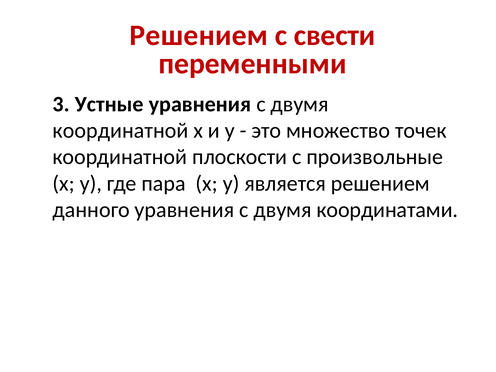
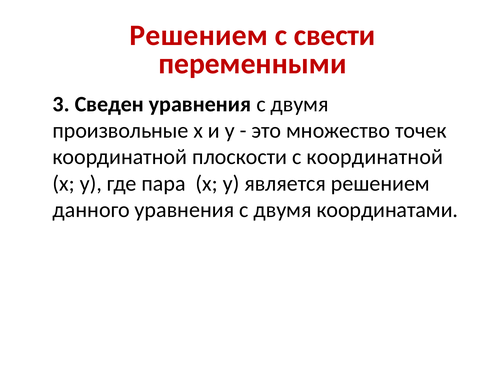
Устные: Устные -> Сведен (109, 104)
координатной: координатной -> произвольные (121, 131)
с произвольные: произвольные -> координатной (375, 157)
